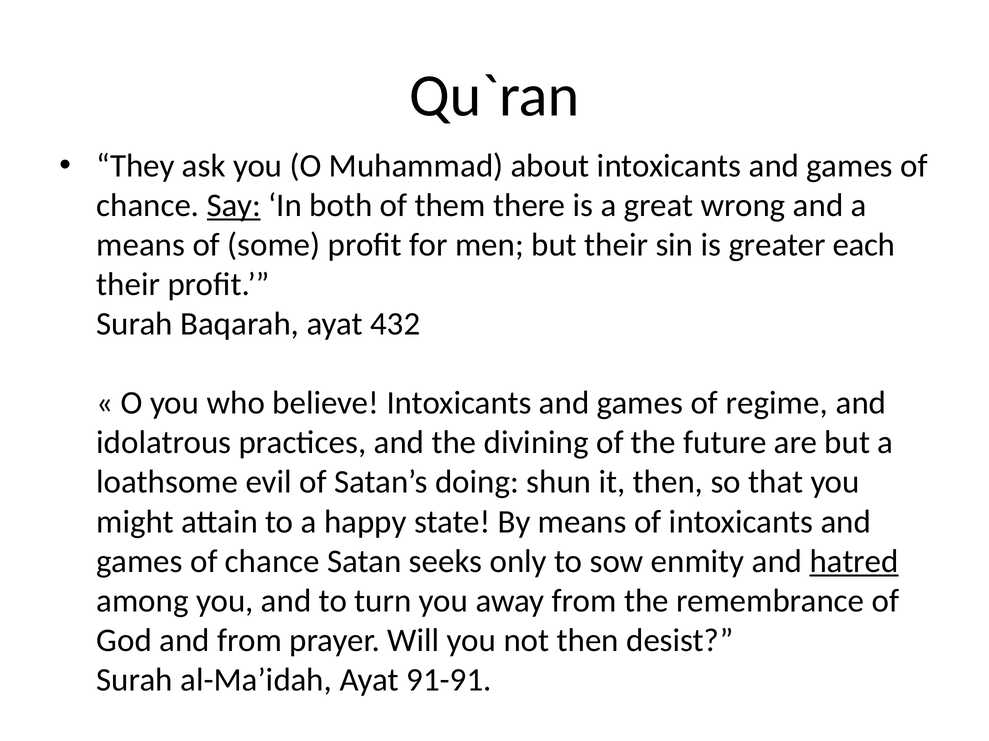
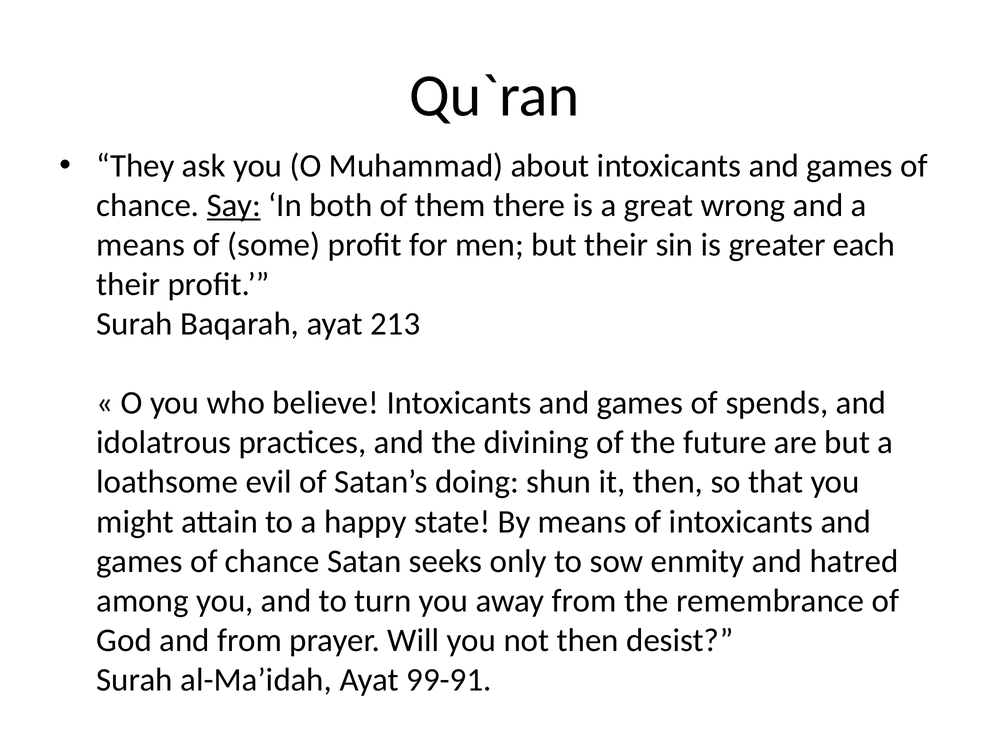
432: 432 -> 213 (395, 324)
regime: regime -> spends (777, 403)
hatred underline: present -> none (854, 562)
91-91: 91-91 -> 99-91 (449, 680)
